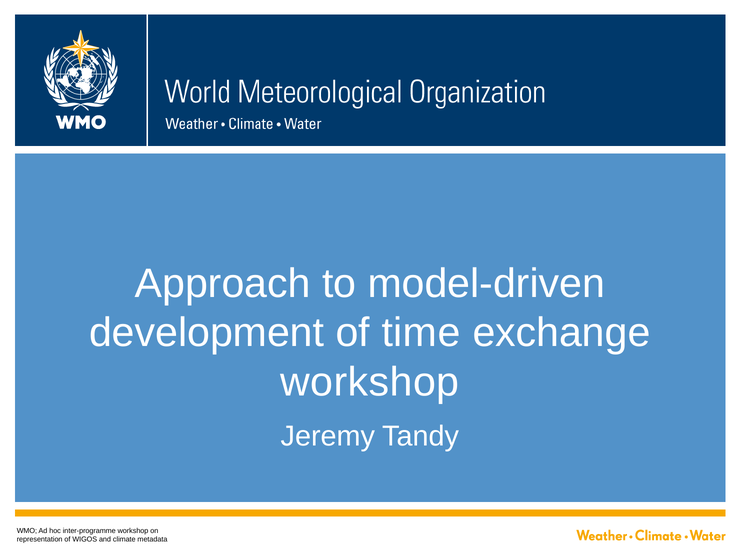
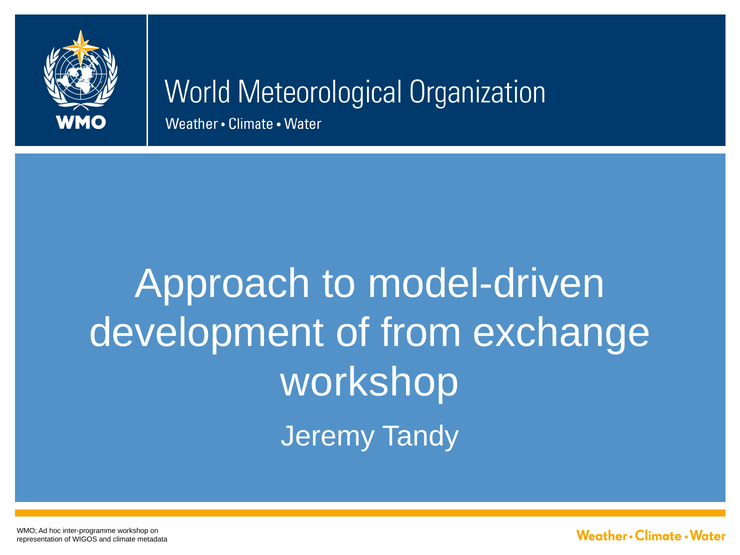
time: time -> from (421, 333)
